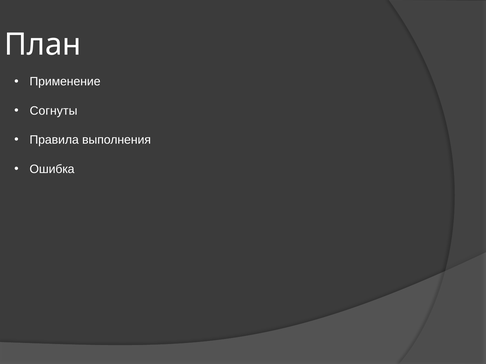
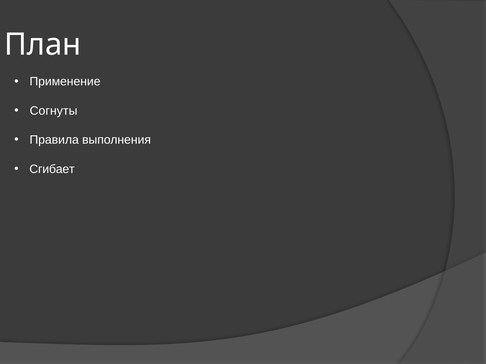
Ошибка: Ошибка -> Сгибает (52, 169)
